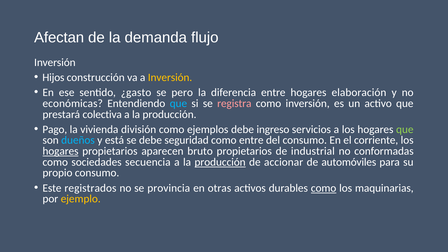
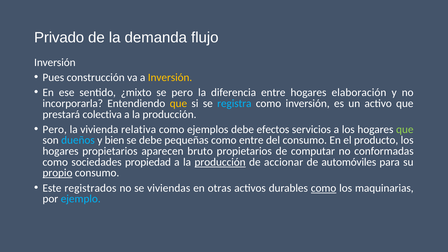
Afectan: Afectan -> Privado (59, 38)
Hijos: Hijos -> Pues (53, 77)
¿gasto: ¿gasto -> ¿mixto (136, 93)
económicas: económicas -> incorporarla (73, 103)
que colour: light blue -> yellow (178, 103)
registra colour: pink -> light blue (234, 103)
Pago: Pago -> Pero (55, 129)
división: división -> relativa (139, 129)
ingreso: ingreso -> efectos (273, 129)
está: está -> bien (115, 140)
seguridad: seguridad -> pequeñas (187, 140)
corriente: corriente -> producto (376, 140)
hogares underline: present -> none (61, 151)
industrial: industrial -> computar (313, 151)
secuencia: secuencia -> propiedad (148, 162)
propio underline: none -> present (57, 173)
provincia: provincia -> viviendas (169, 188)
ejemplo colour: yellow -> light blue (81, 199)
